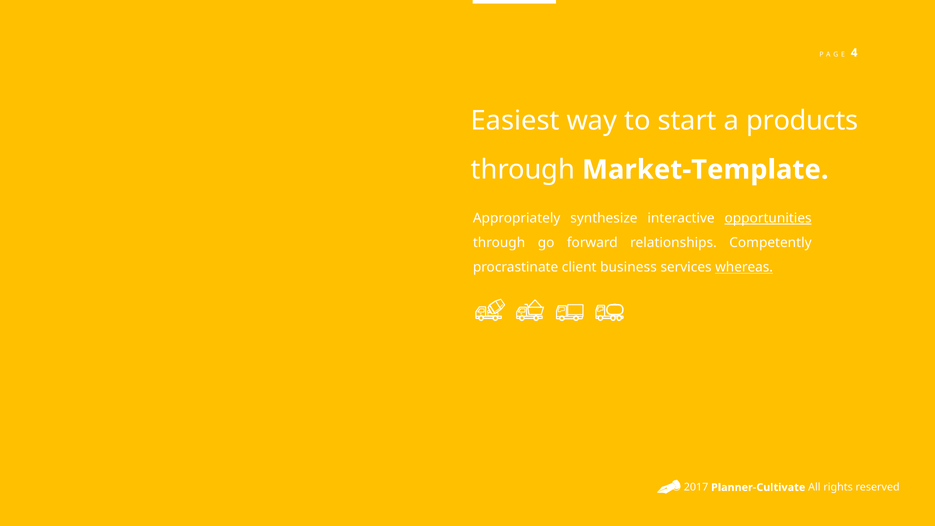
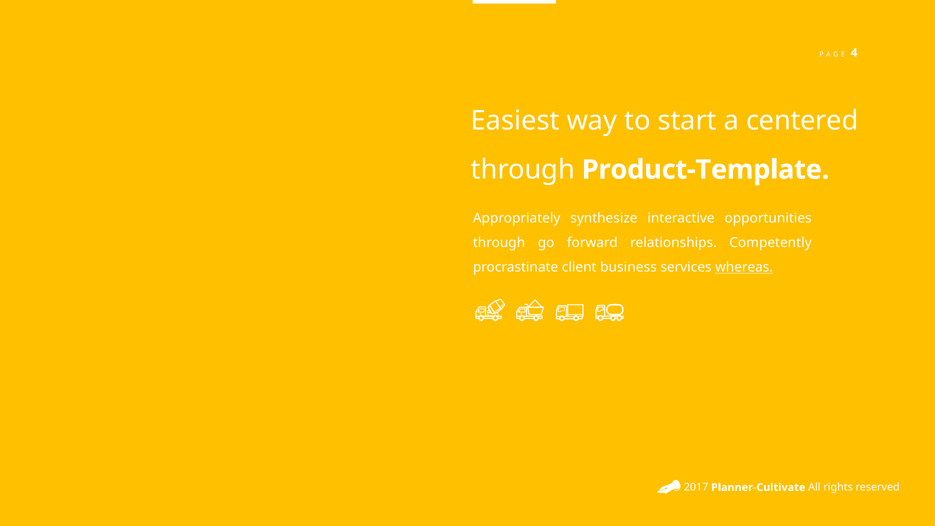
products: products -> centered (802, 121)
Market-Template: Market-Template -> Product-Template (706, 170)
opportunities underline: present -> none (768, 218)
